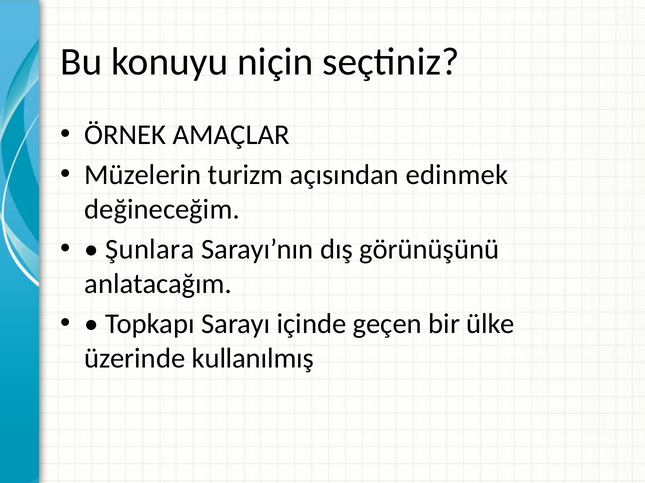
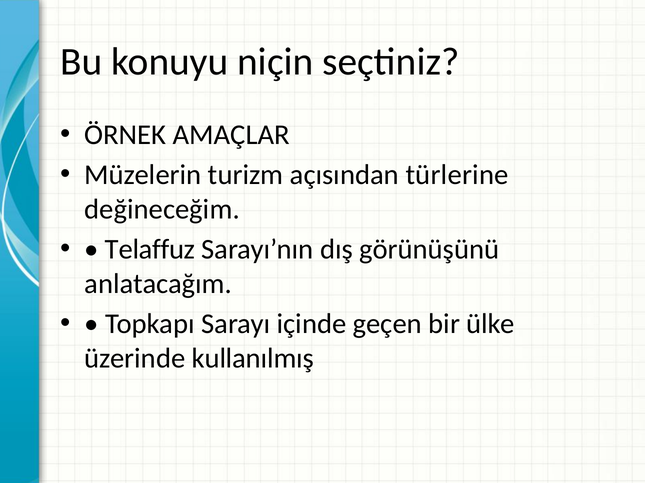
edinmek: edinmek -> türlerine (457, 175)
Şunlara: Şunlara -> Telaffuz (150, 250)
